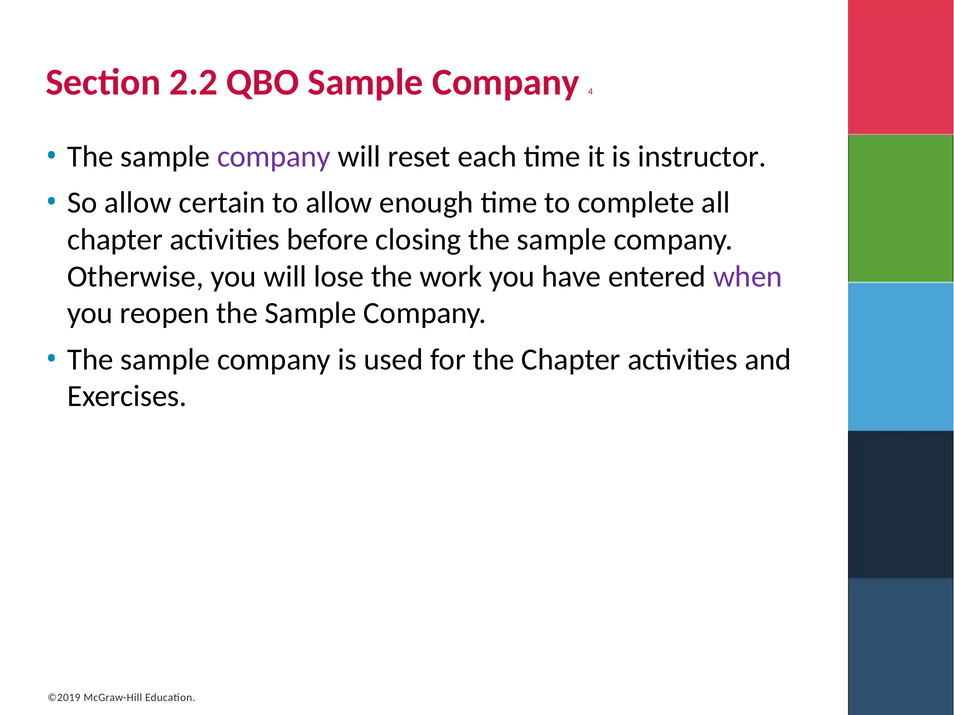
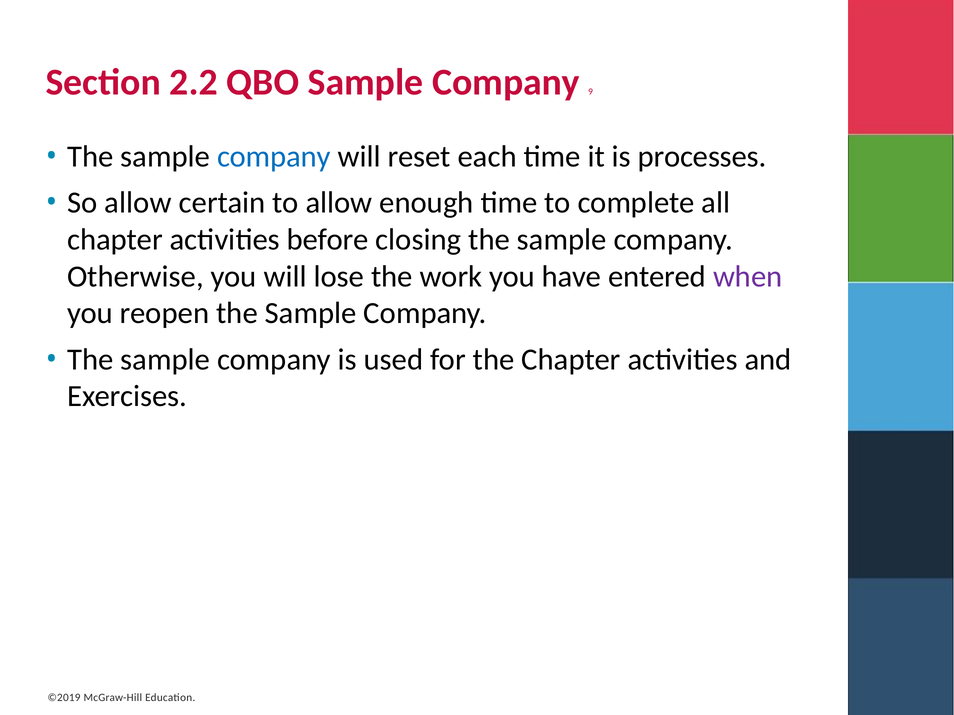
4: 4 -> 9 (591, 92)
company colour: purple -> blue (274, 157)
instructor: instructor -> processes (702, 157)
